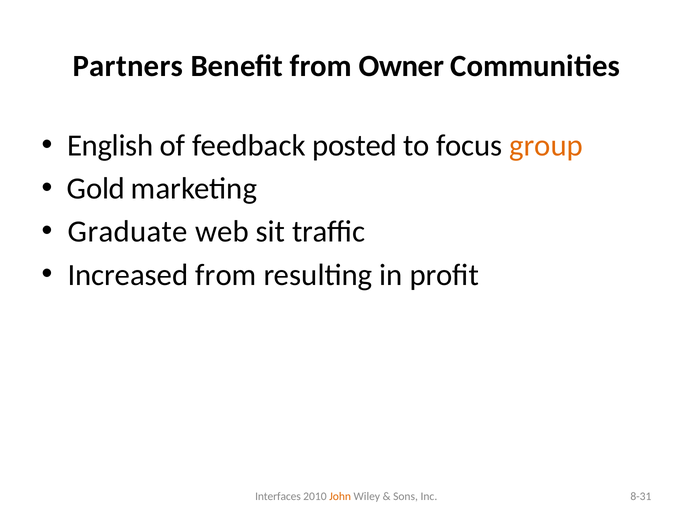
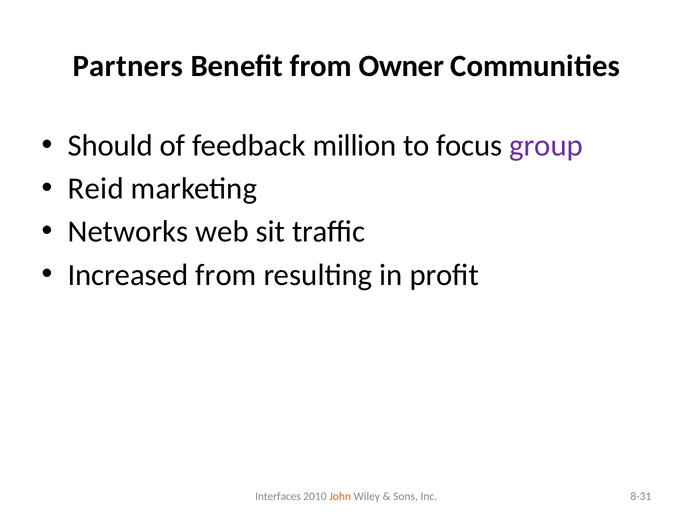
English: English -> Should (110, 145)
posted: posted -> million (355, 145)
group colour: orange -> purple (546, 145)
Gold: Gold -> Reid (96, 189)
Graduate: Graduate -> Networks (128, 232)
